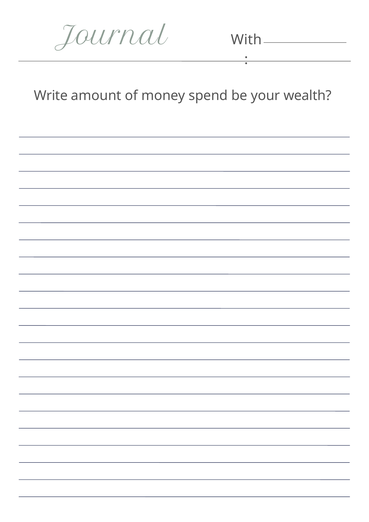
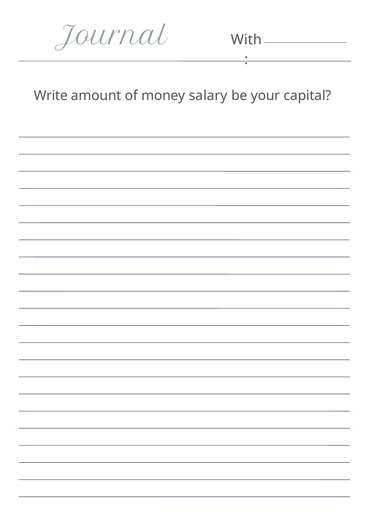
spend: spend -> salary (208, 96)
wealth: wealth -> capital (308, 96)
